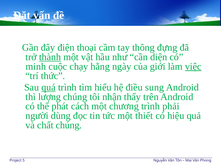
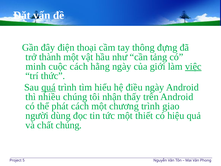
vấn underline: none -> present (42, 15)
thành underline: present -> none (50, 57)
diện: diện -> tảng (159, 57)
cuộc chạy: chạy -> cách (79, 66)
điều sung: sung -> ngày (155, 87)
lượng: lượng -> nhiều (49, 97)
phải: phải -> giao (171, 106)
